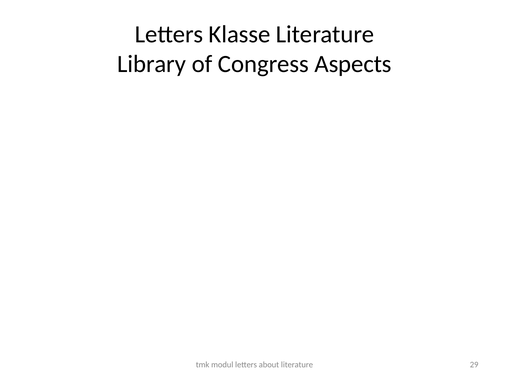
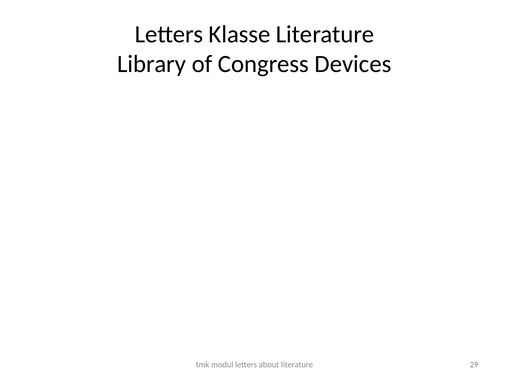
Aspects: Aspects -> Devices (353, 64)
